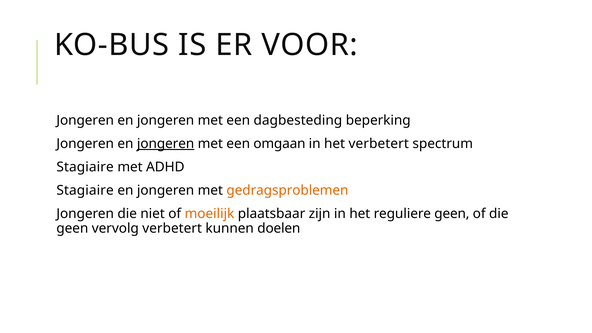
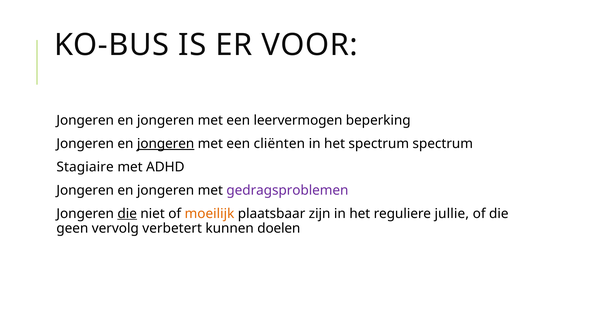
dagbesteding: dagbesteding -> leervermogen (298, 120)
omgaan: omgaan -> cliënten (279, 144)
het verbetert: verbetert -> spectrum (379, 144)
Stagiaire: Stagiaire -> Jongeren (85, 190)
gedragsproblemen colour: orange -> purple (287, 190)
die underline: none -> present (127, 214)
reguliere geen: geen -> jullie (452, 214)
